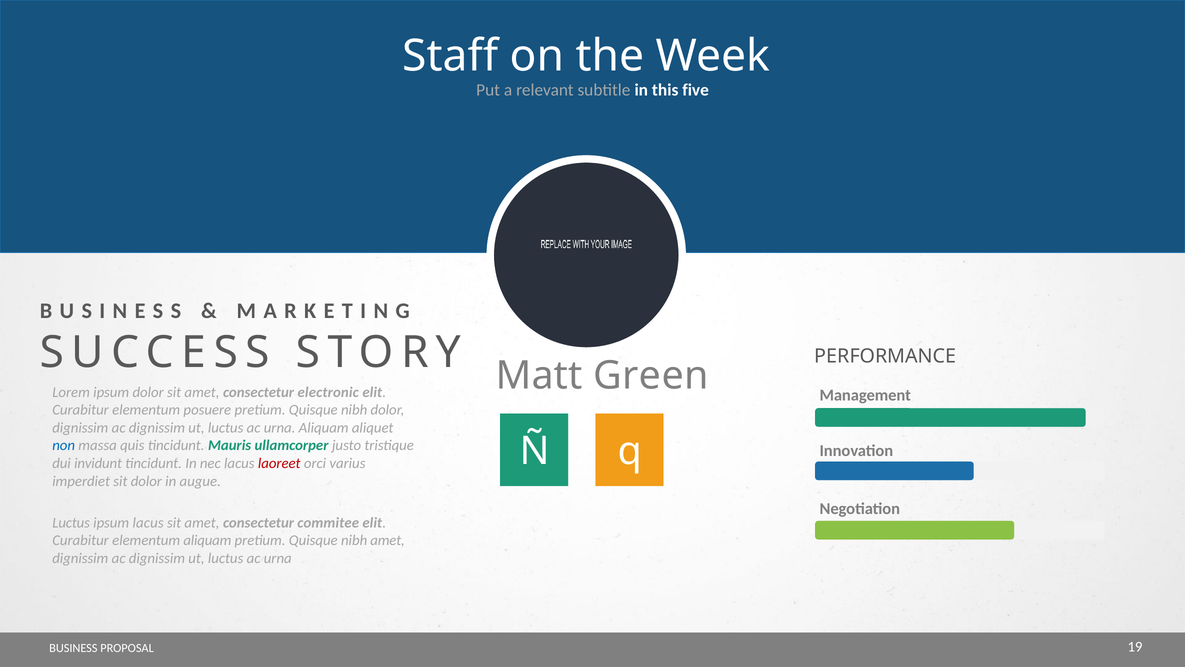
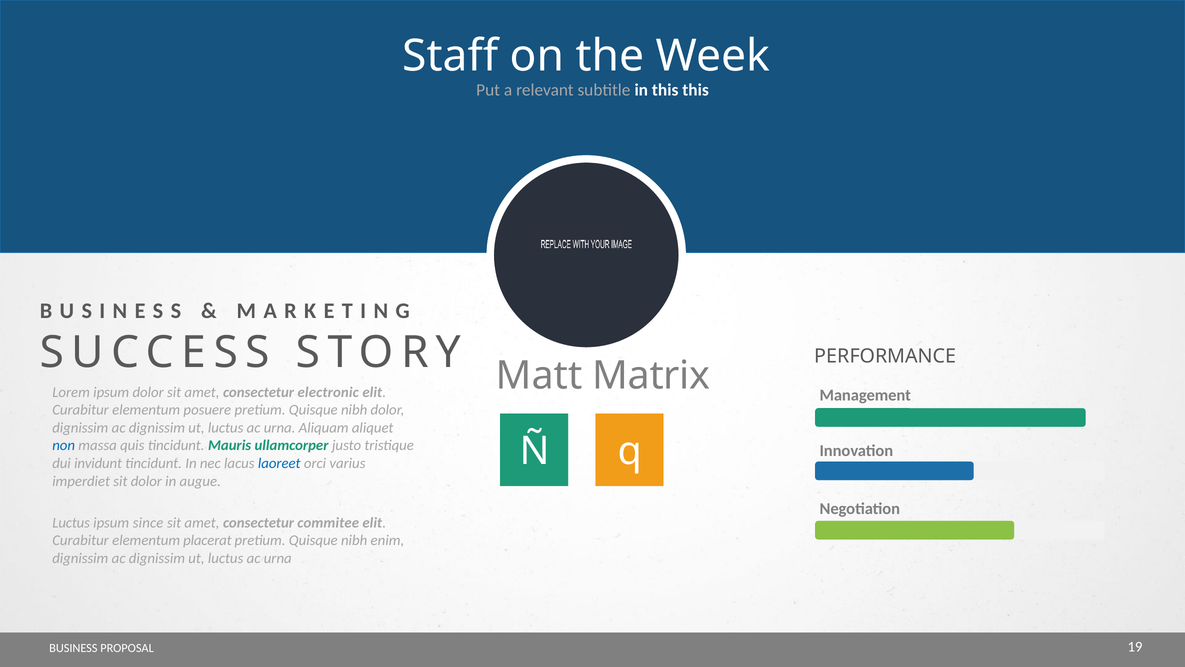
this five: five -> this (696, 90)
Green: Green -> Matrix (651, 375)
laoreet colour: red -> blue (279, 463)
ipsum lacus: lacus -> since (148, 522)
elementum aliquam: aliquam -> placerat (207, 540)
nibh amet: amet -> enim (387, 540)
